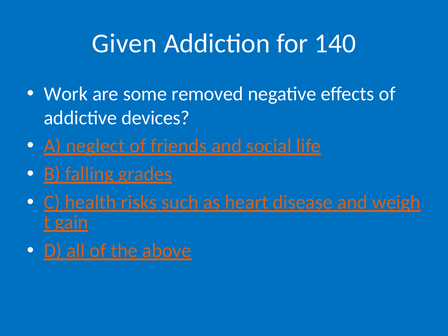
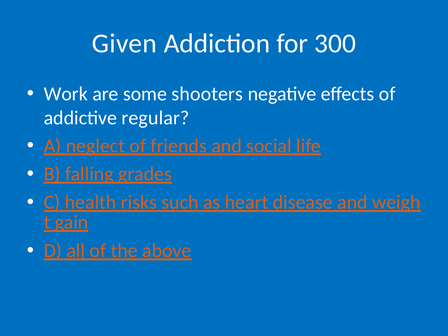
140: 140 -> 300 (335, 43)
removed: removed -> shooters (207, 94)
devices: devices -> regular (155, 118)
